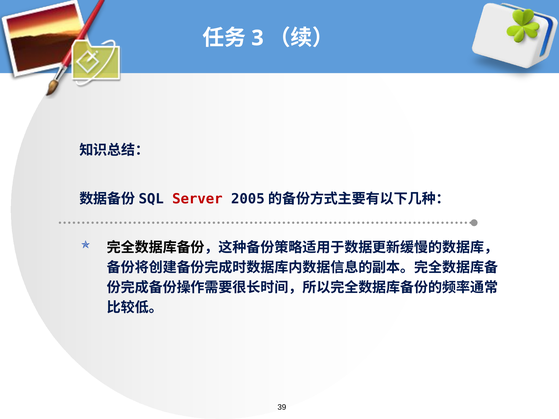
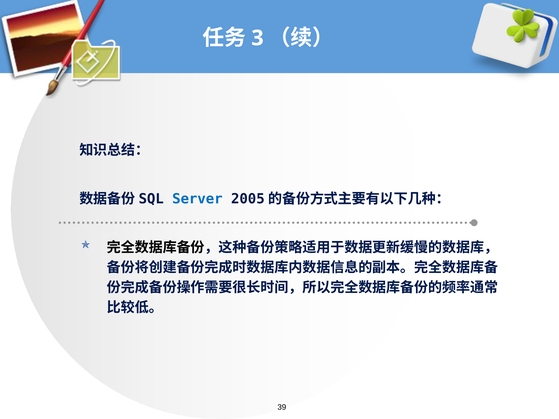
Server colour: red -> blue (197, 199)
